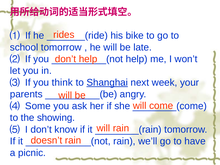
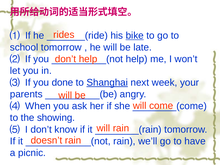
bike underline: none -> present (135, 36)
think: think -> done (62, 83)
Some: Some -> When (38, 106)
